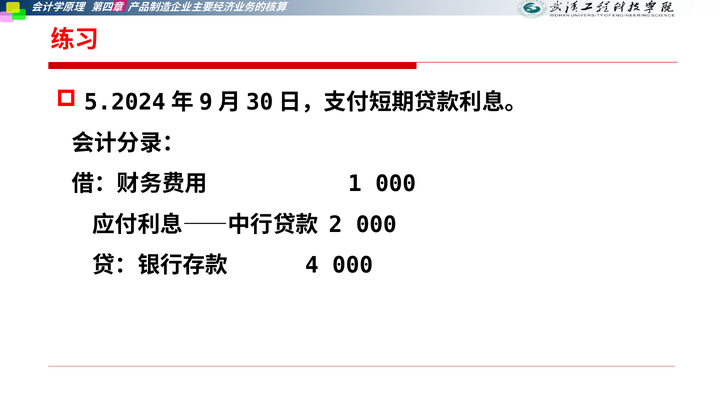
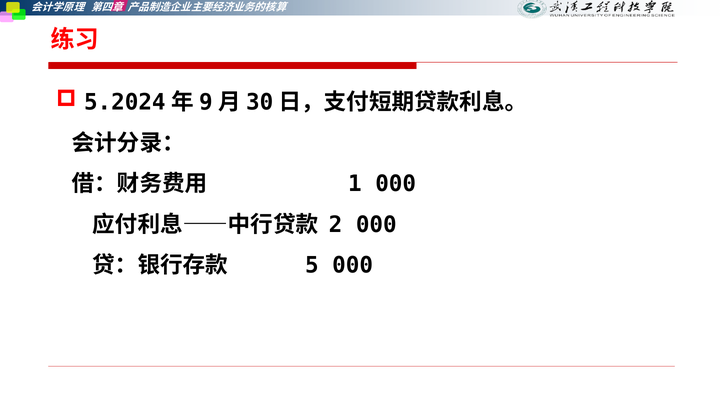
4: 4 -> 5 (312, 265)
